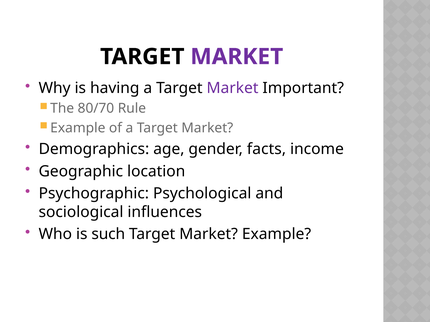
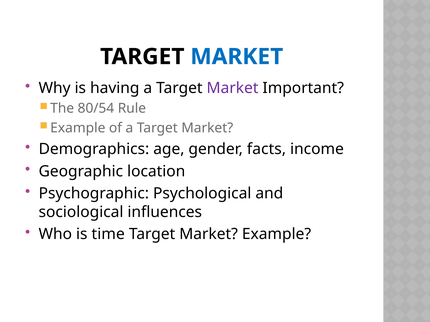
MARKET colour: purple -> blue (237, 57)
80/70: 80/70 -> 80/54 (96, 109)
such: such -> time (108, 235)
